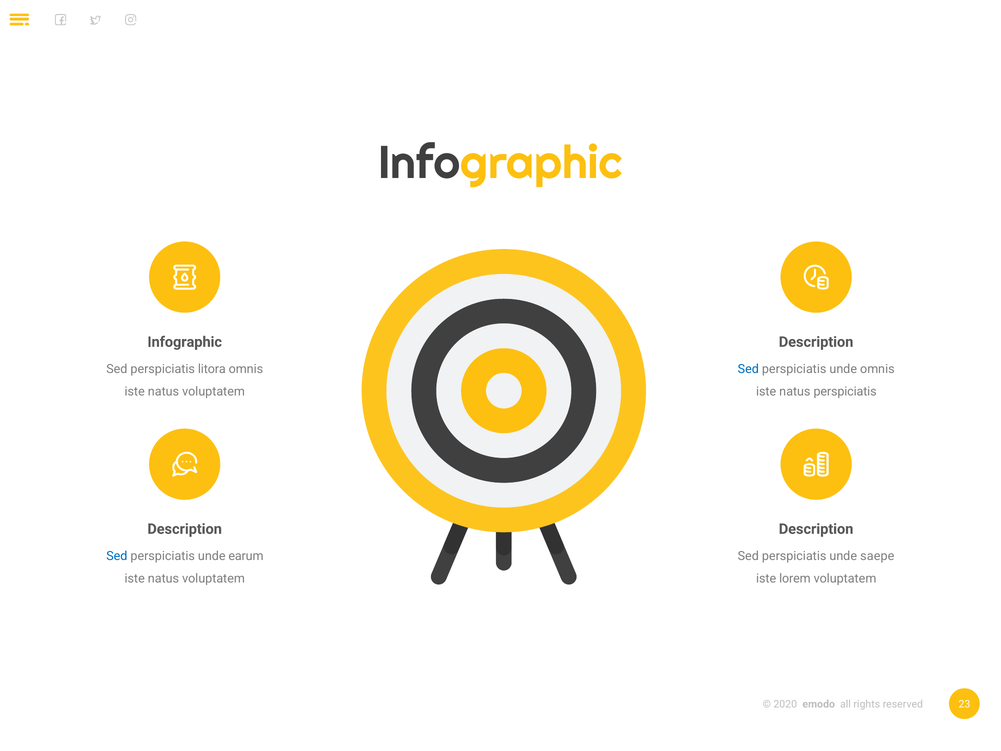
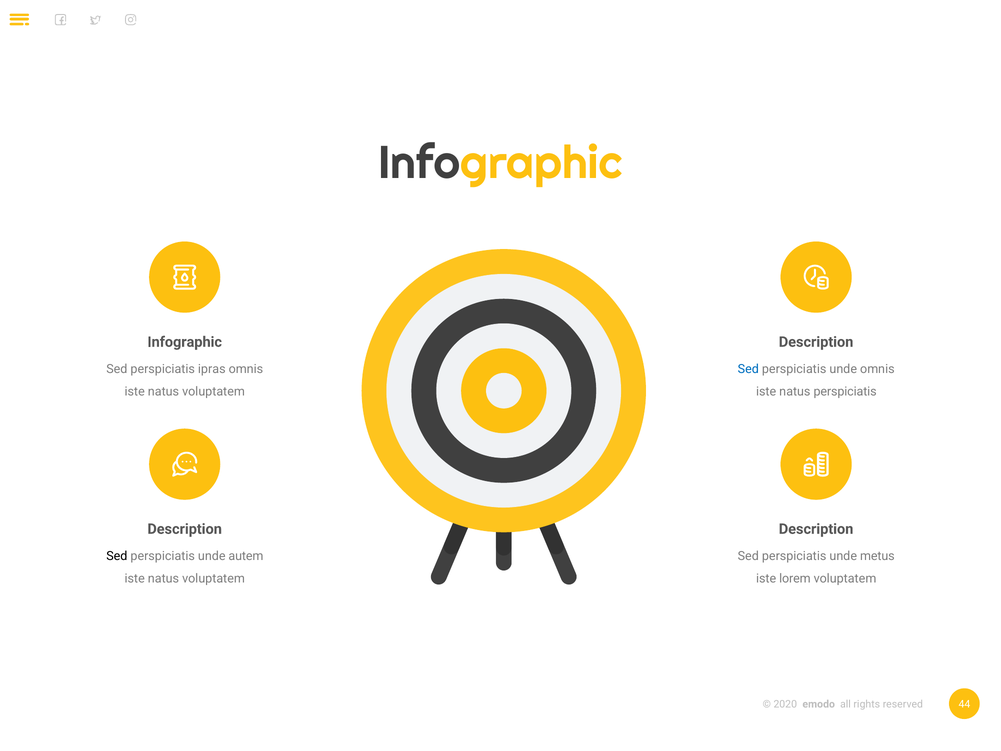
litora: litora -> ipras (212, 369)
Sed colour: blue -> black (117, 556)
earum: earum -> autem (246, 556)
saepe: saepe -> metus (877, 556)
23: 23 -> 44 (964, 704)
